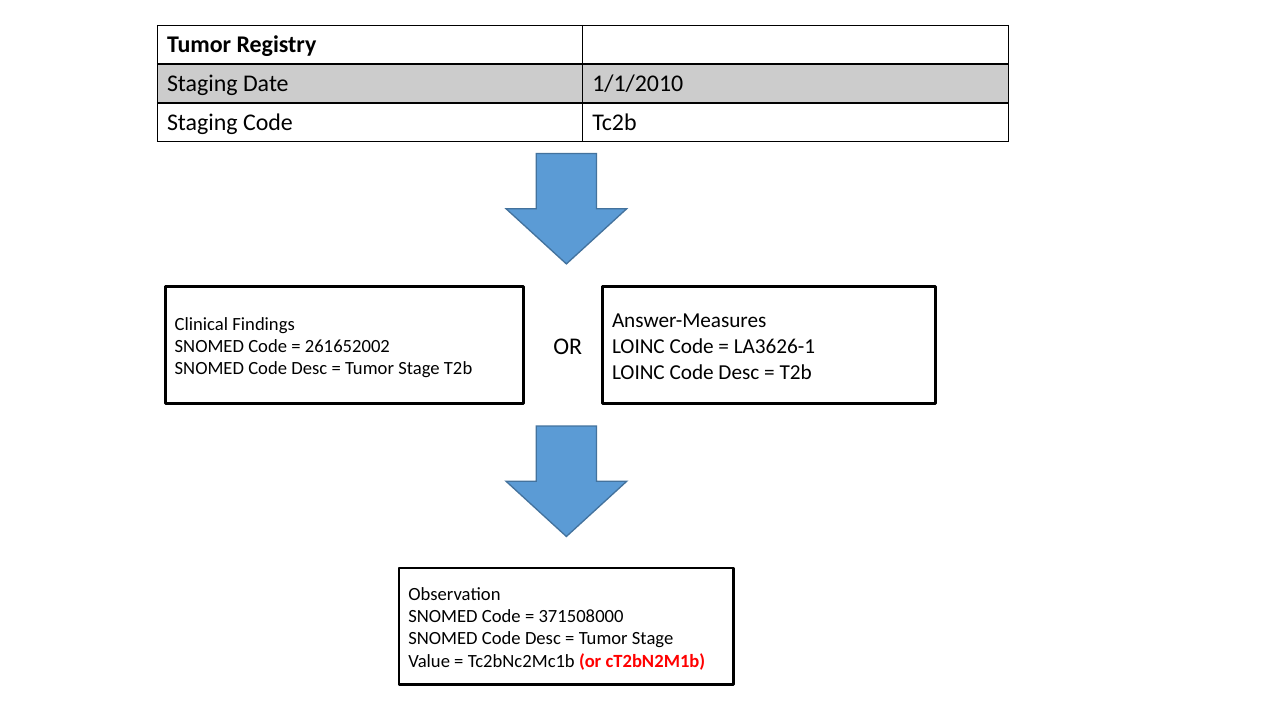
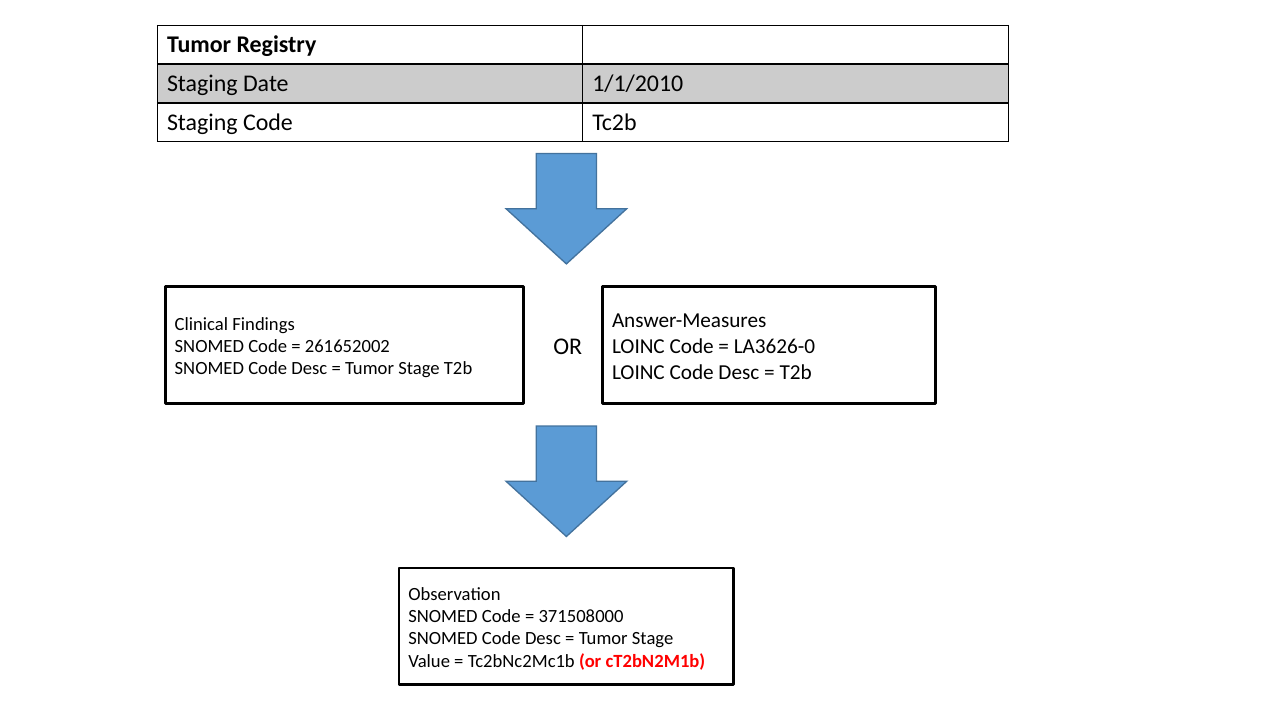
LA3626-1: LA3626-1 -> LA3626-0 (774, 346)
